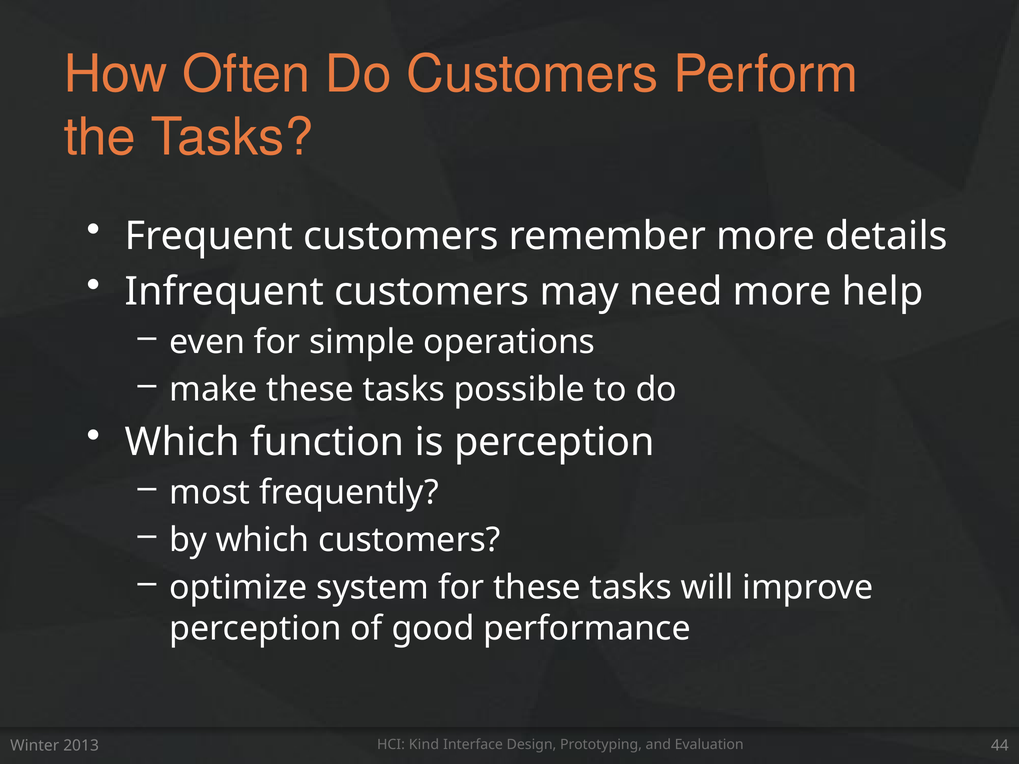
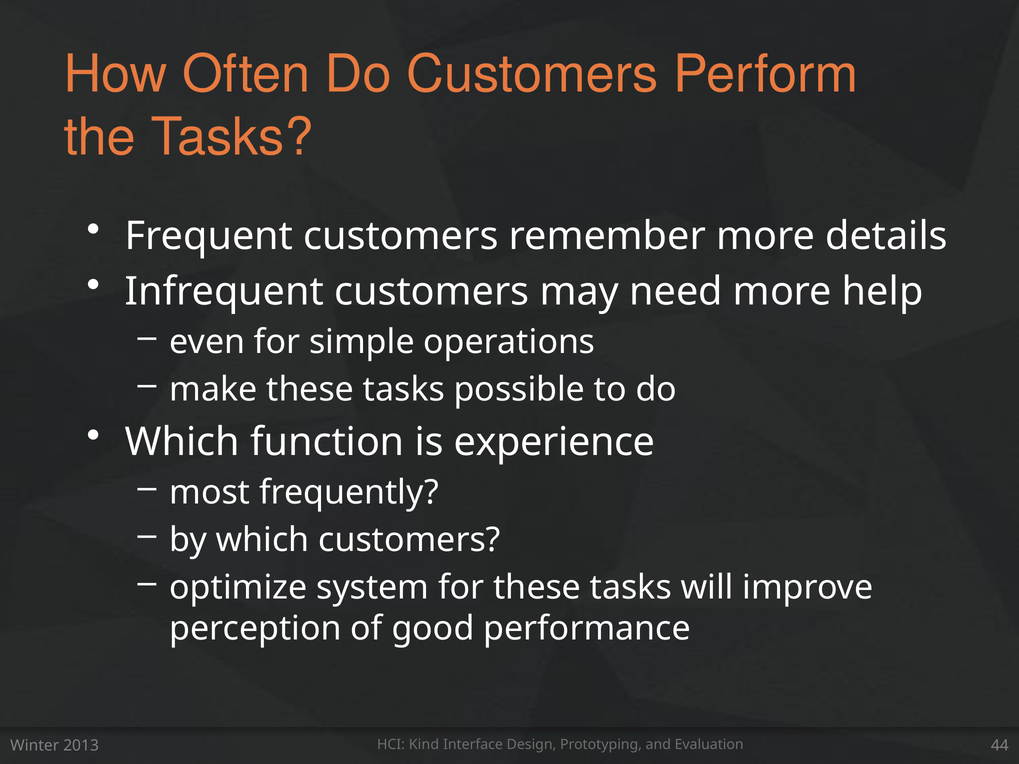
is perception: perception -> experience (555, 442)
